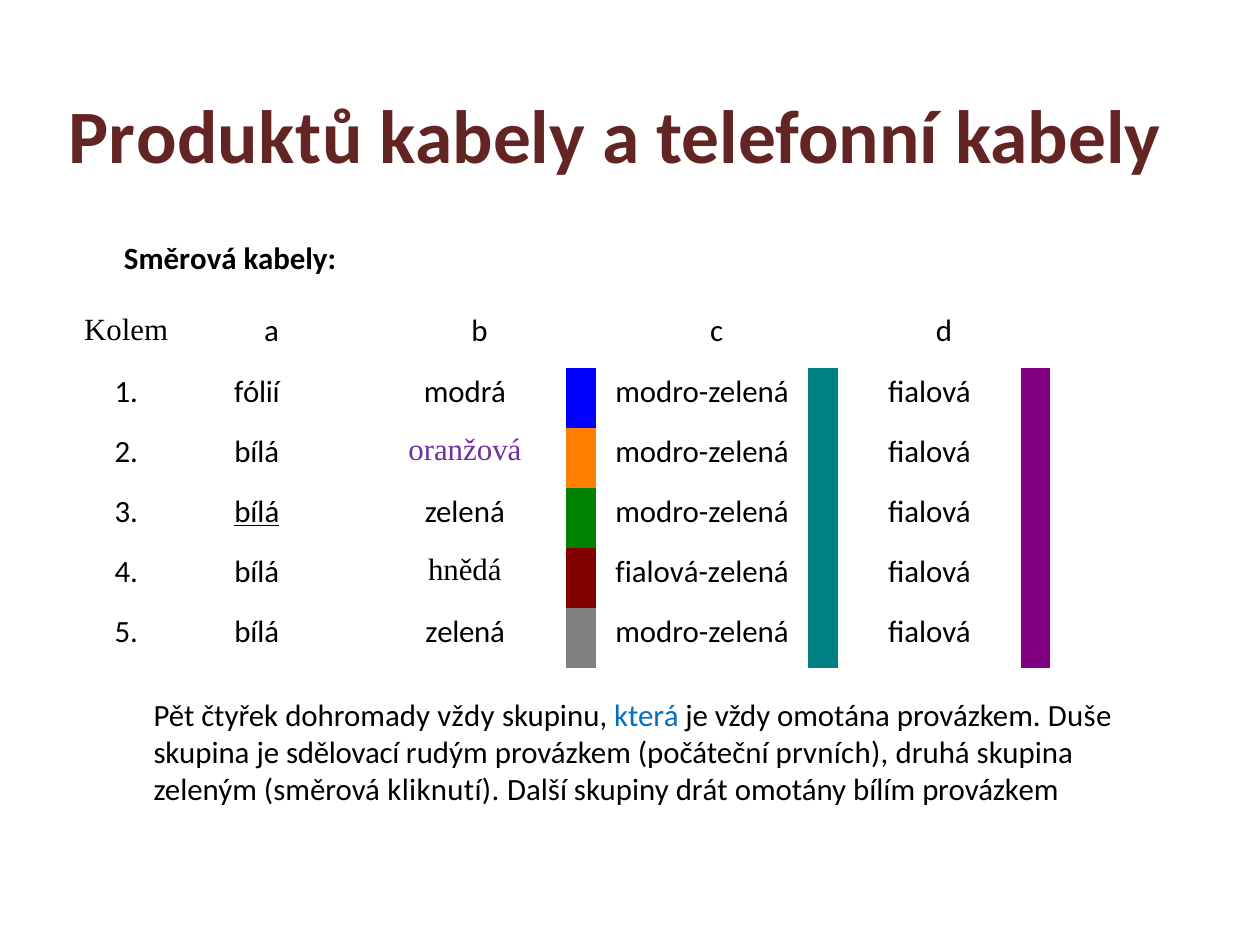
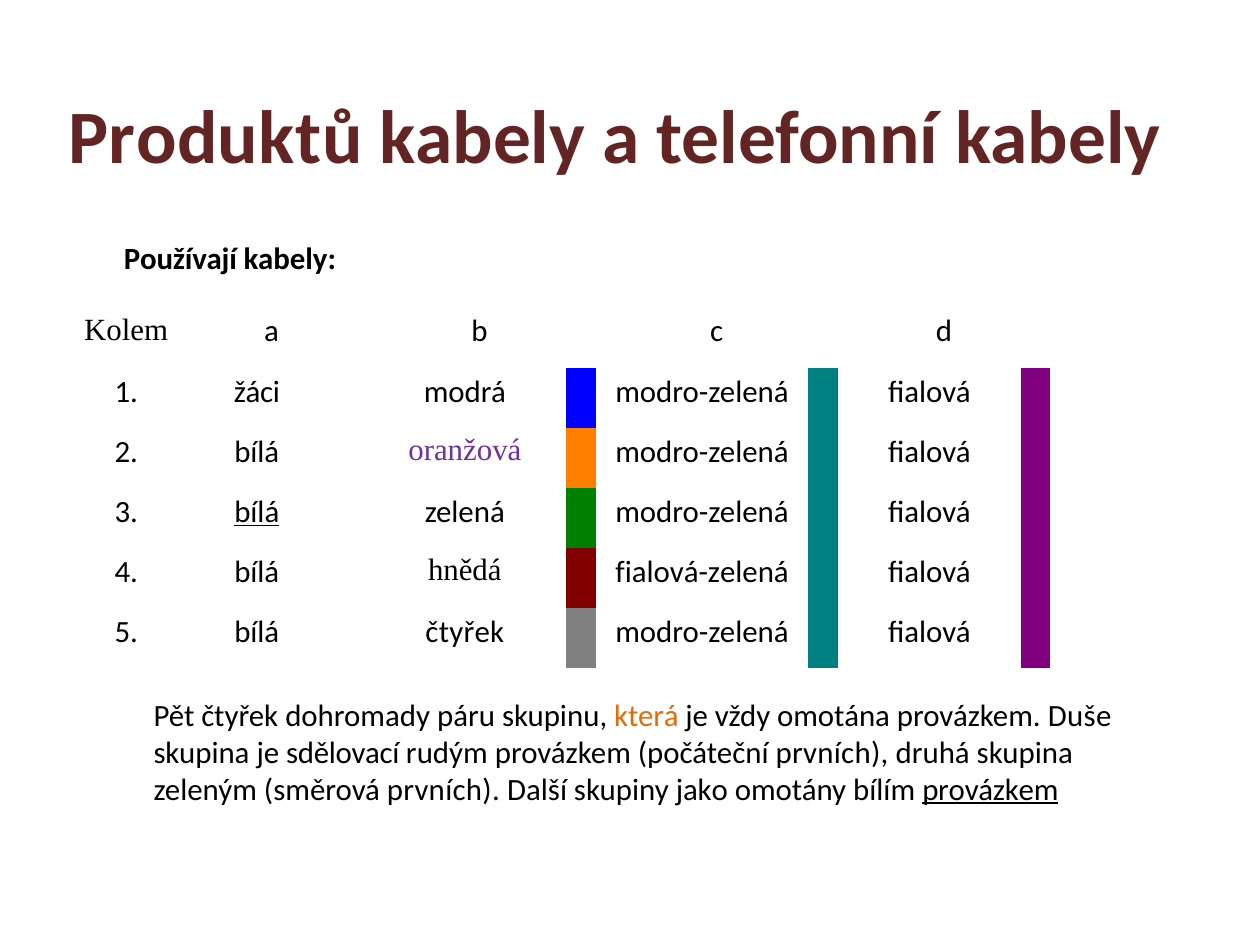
Směrová: Směrová -> Používají (180, 259)
fólií: fólií -> žáci (257, 392)
5 bílá zelená: zelená -> čtyřek (465, 633)
dohromady vždy: vždy -> páru (466, 716)
která colour: blue -> orange (646, 716)
směrová kliknutí: kliknutí -> prvních (443, 790)
drát: drát -> jako (702, 790)
provázkem underline: none -> present (990, 790)
